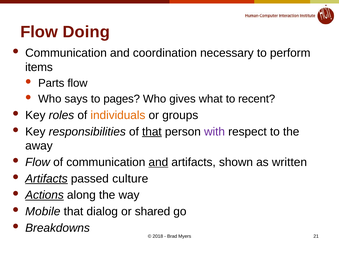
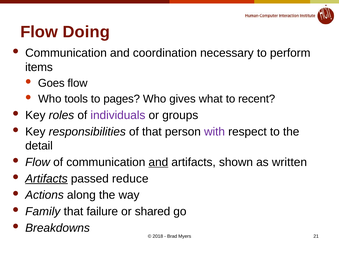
Parts: Parts -> Goes (51, 83)
says: says -> tools (76, 99)
individuals colour: orange -> purple (118, 115)
that underline: present -> none (152, 132)
away: away -> detail (39, 146)
culture: culture -> reduce (130, 179)
Actions underline: present -> none (45, 195)
Mobile: Mobile -> Family (43, 212)
dialog: dialog -> failure (102, 212)
